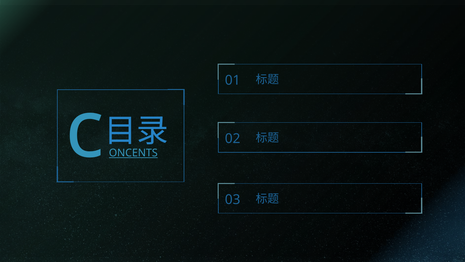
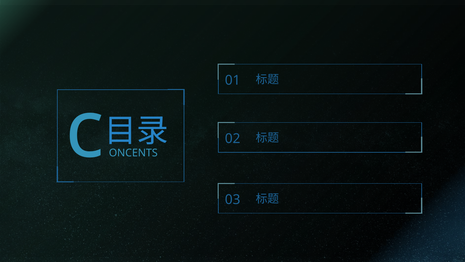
ONCENTS underline: present -> none (133, 153)
